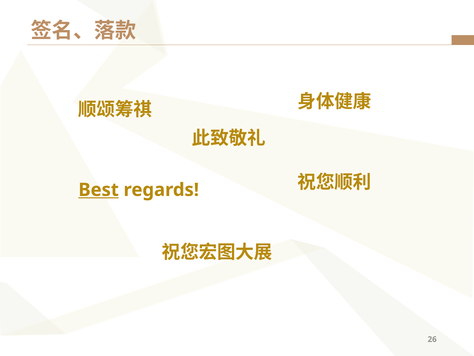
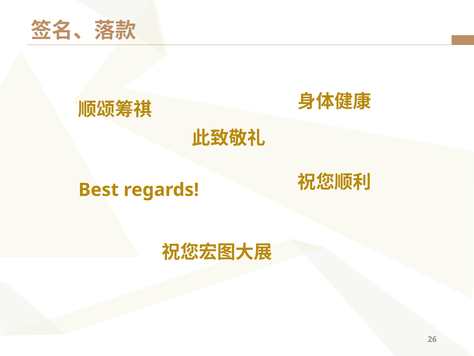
Best underline: present -> none (99, 190)
